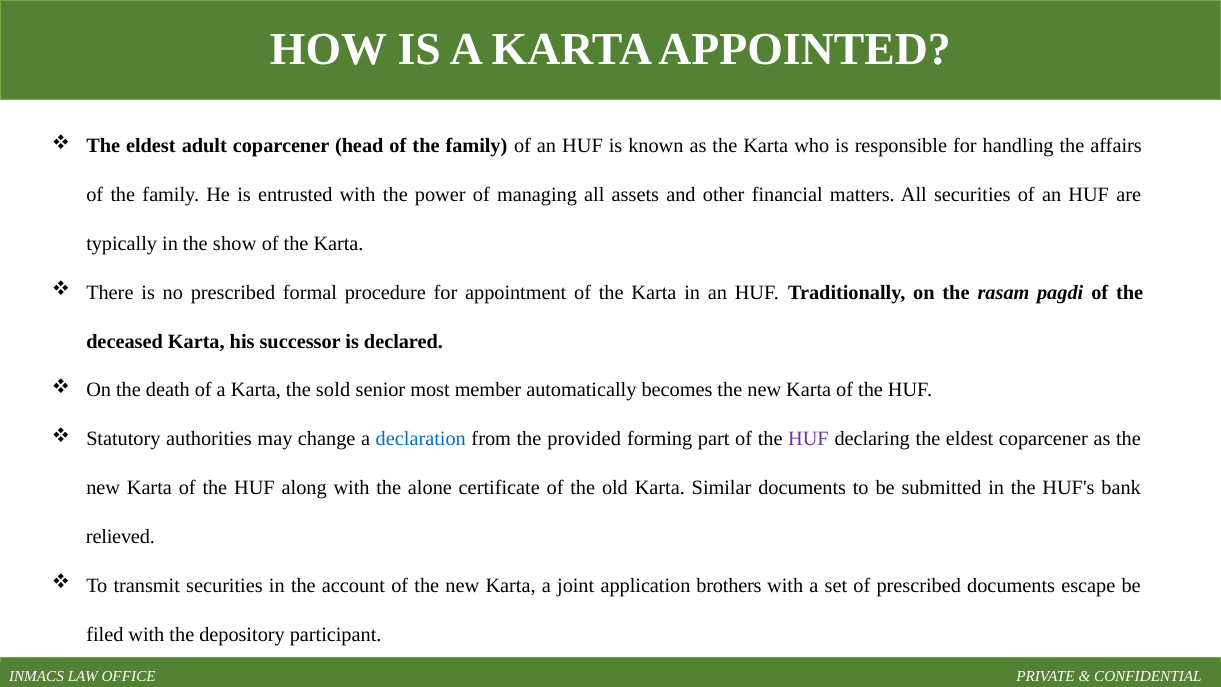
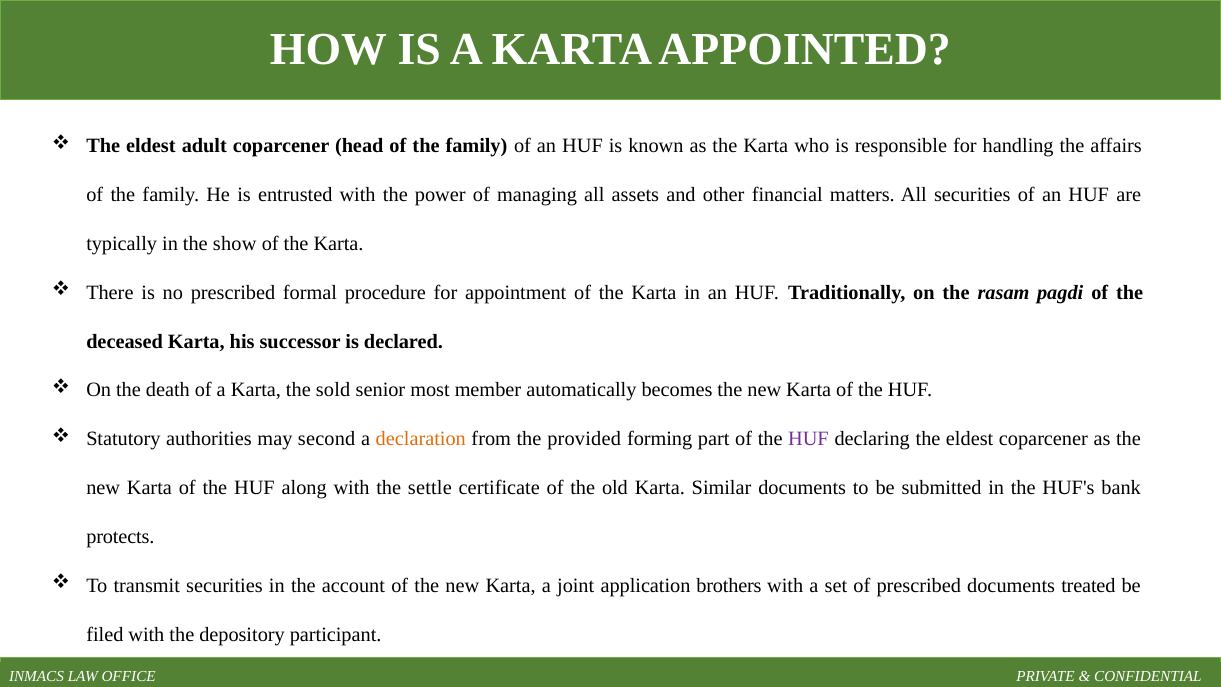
change: change -> second (327, 439)
declaration colour: blue -> orange (421, 439)
alone: alone -> settle (430, 488)
relieved: relieved -> protects (120, 537)
escape: escape -> treated (1088, 585)
